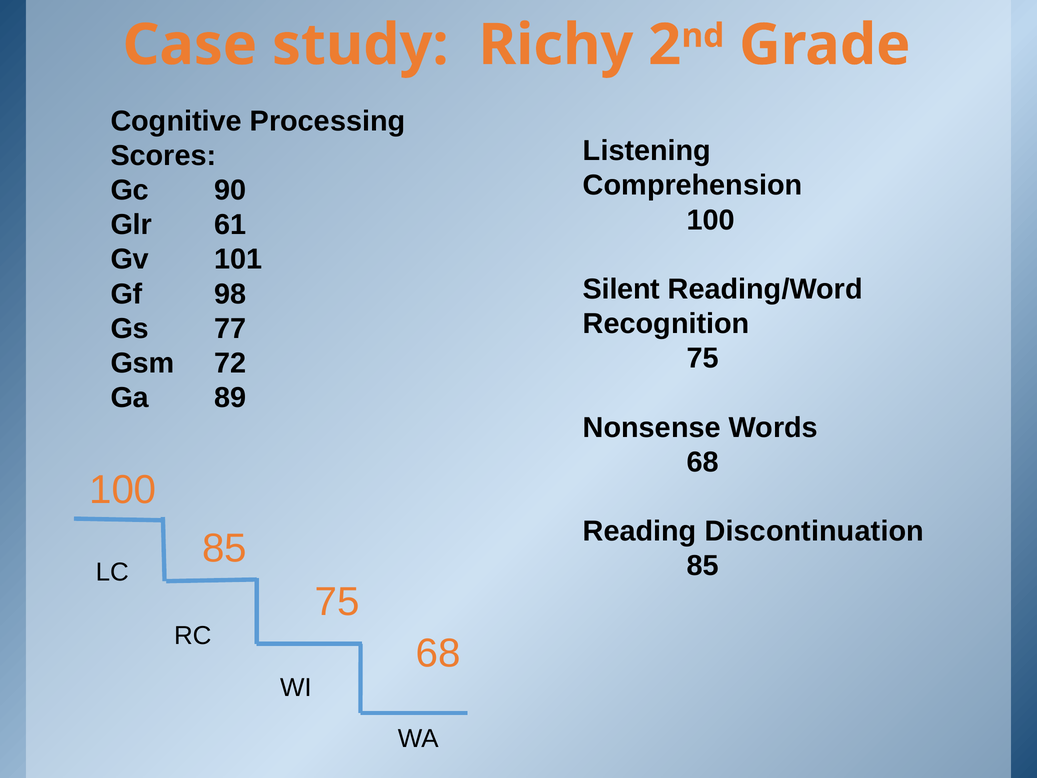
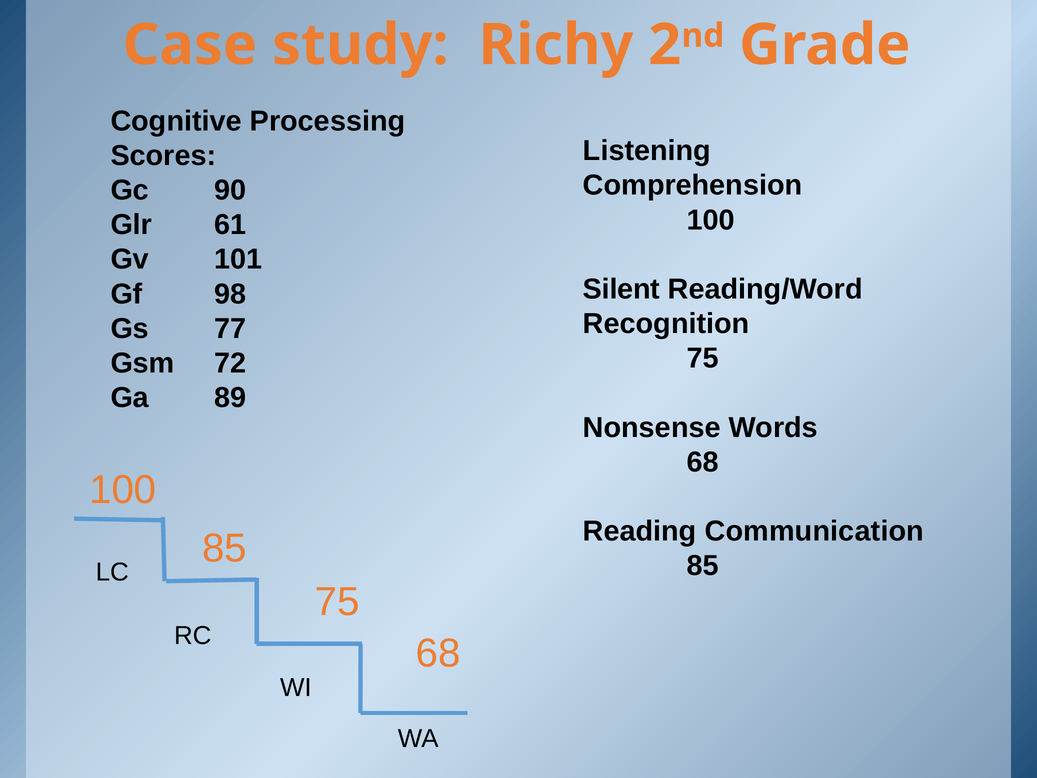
Discontinuation: Discontinuation -> Communication (814, 531)
